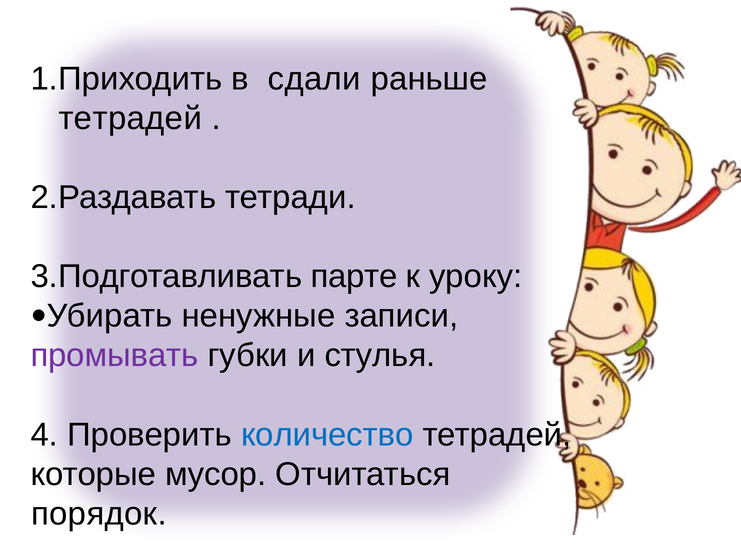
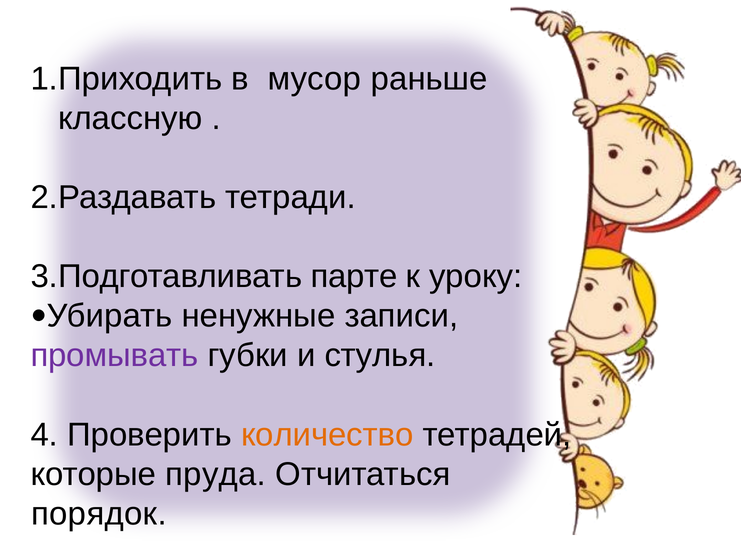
сдали: сдали -> мусор (314, 79)
тетрадей: тетрадей -> классную (130, 118)
количество colour: blue -> orange (327, 434)
мусор: мусор -> пруда (216, 474)
